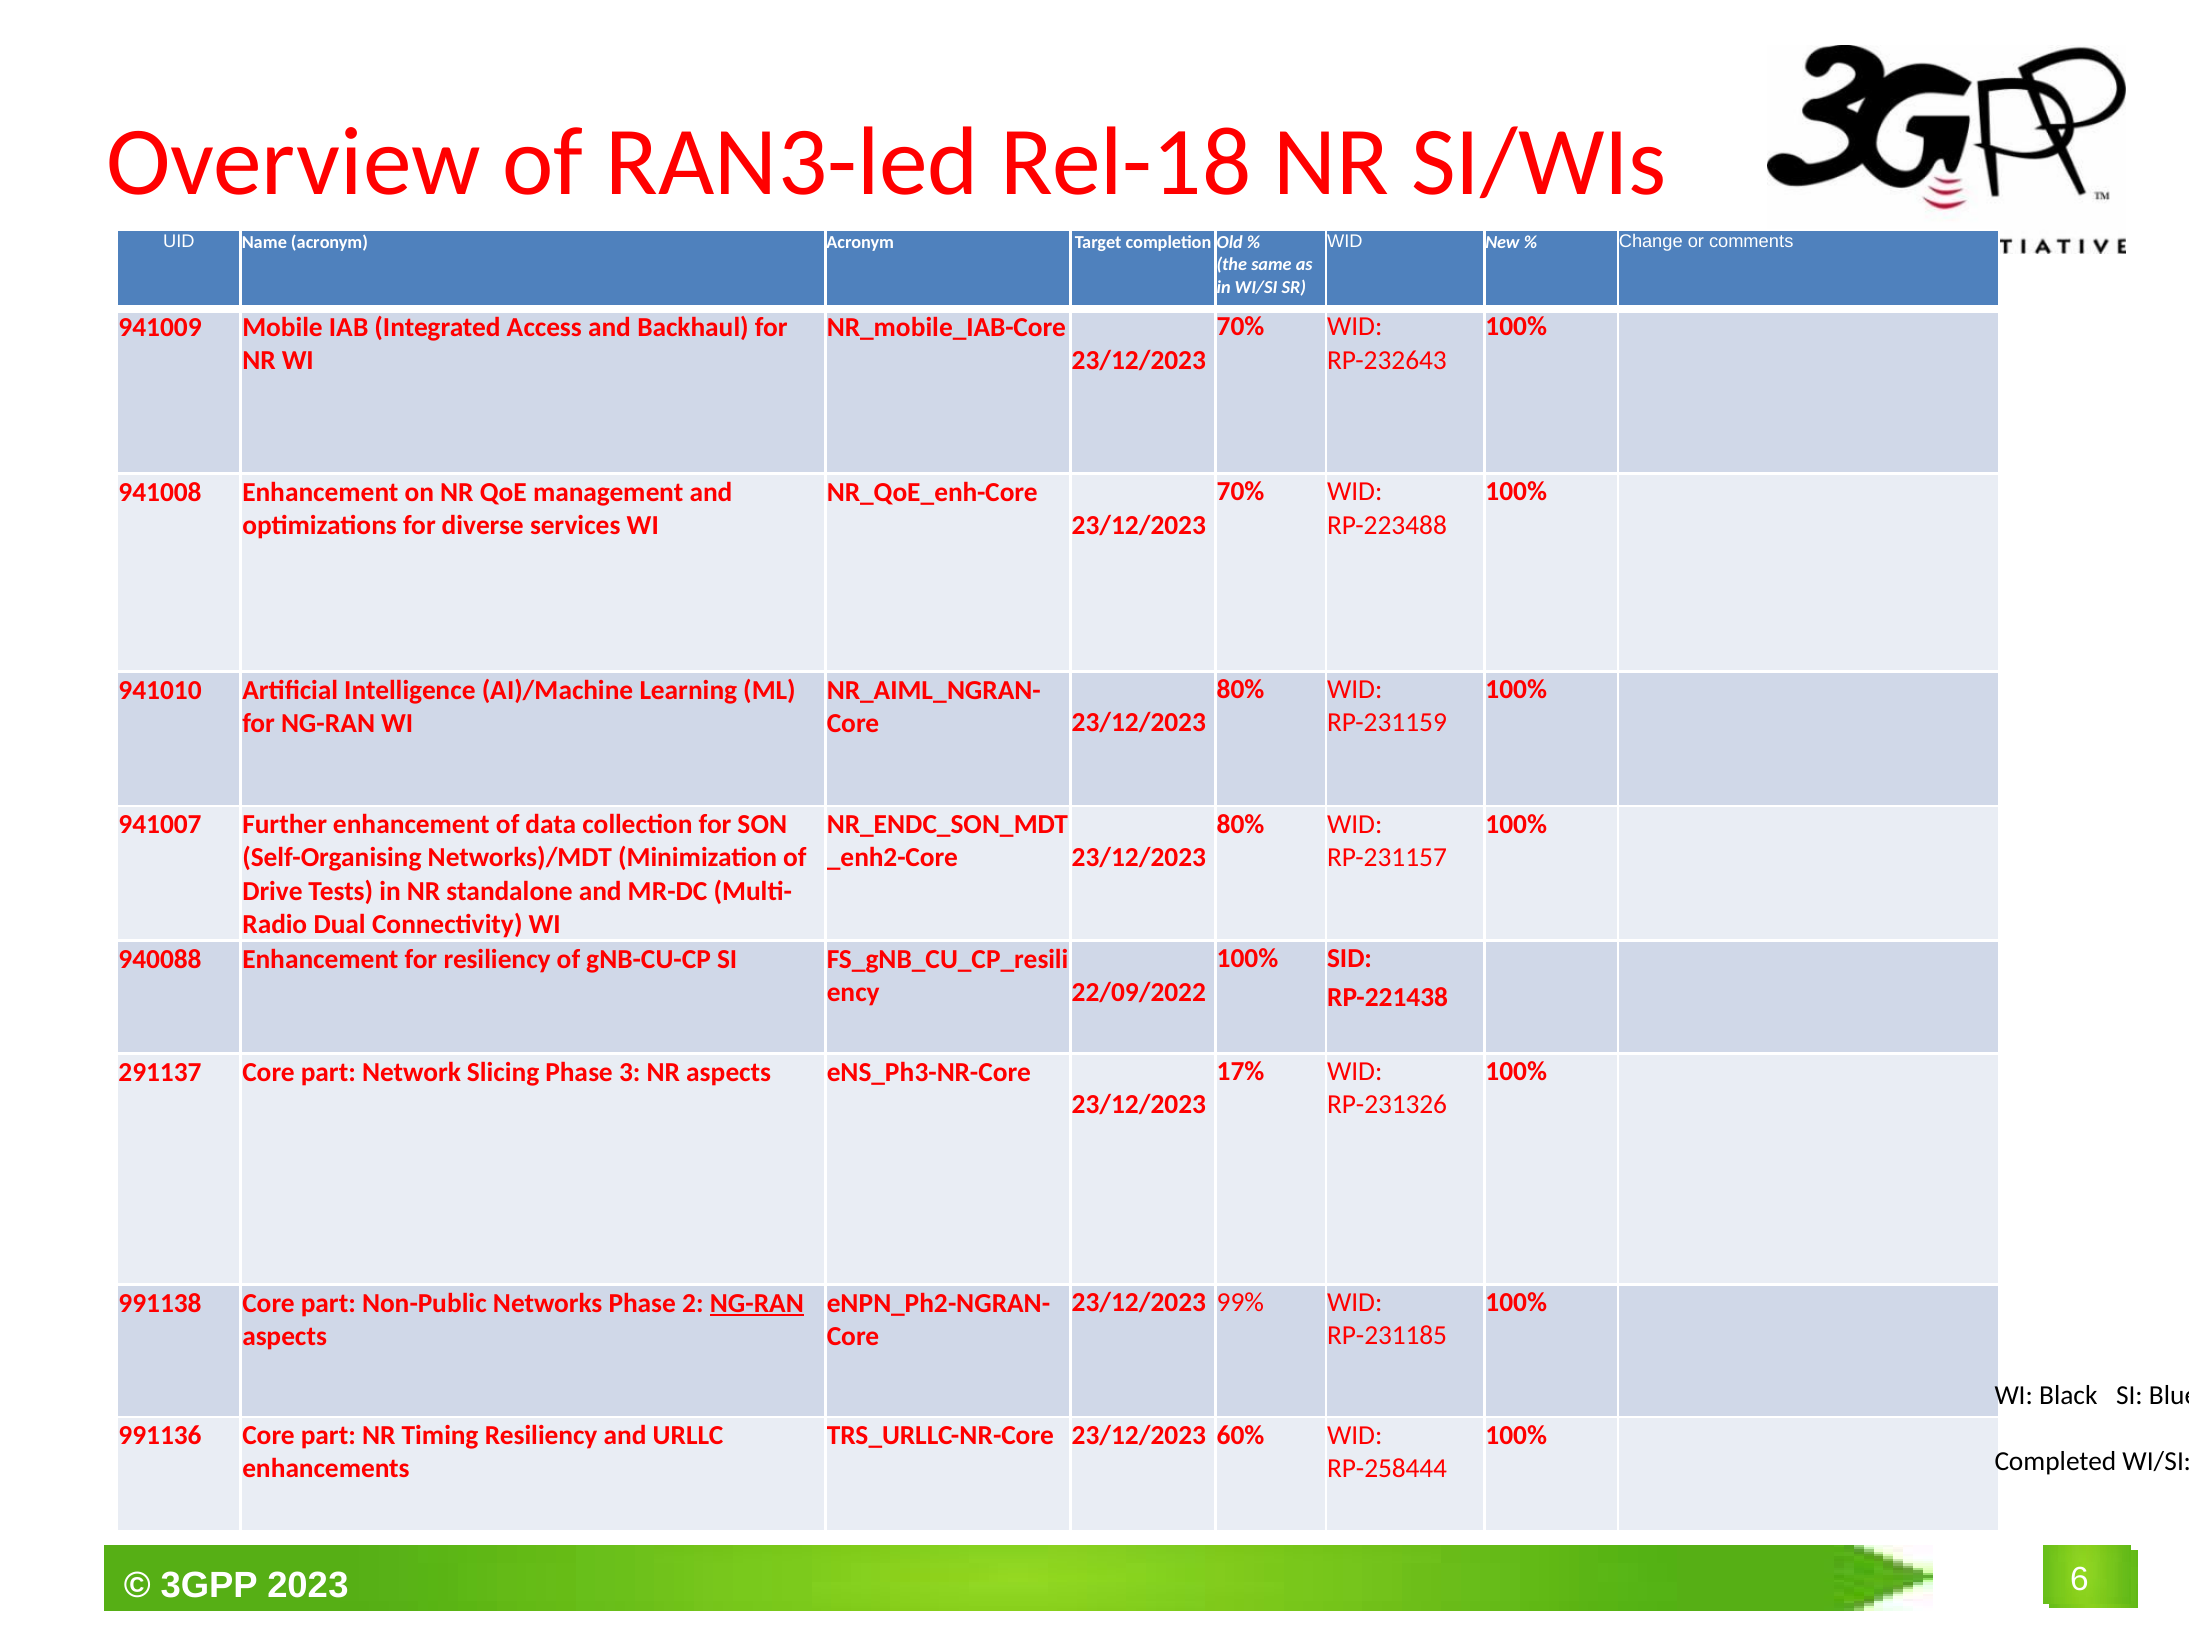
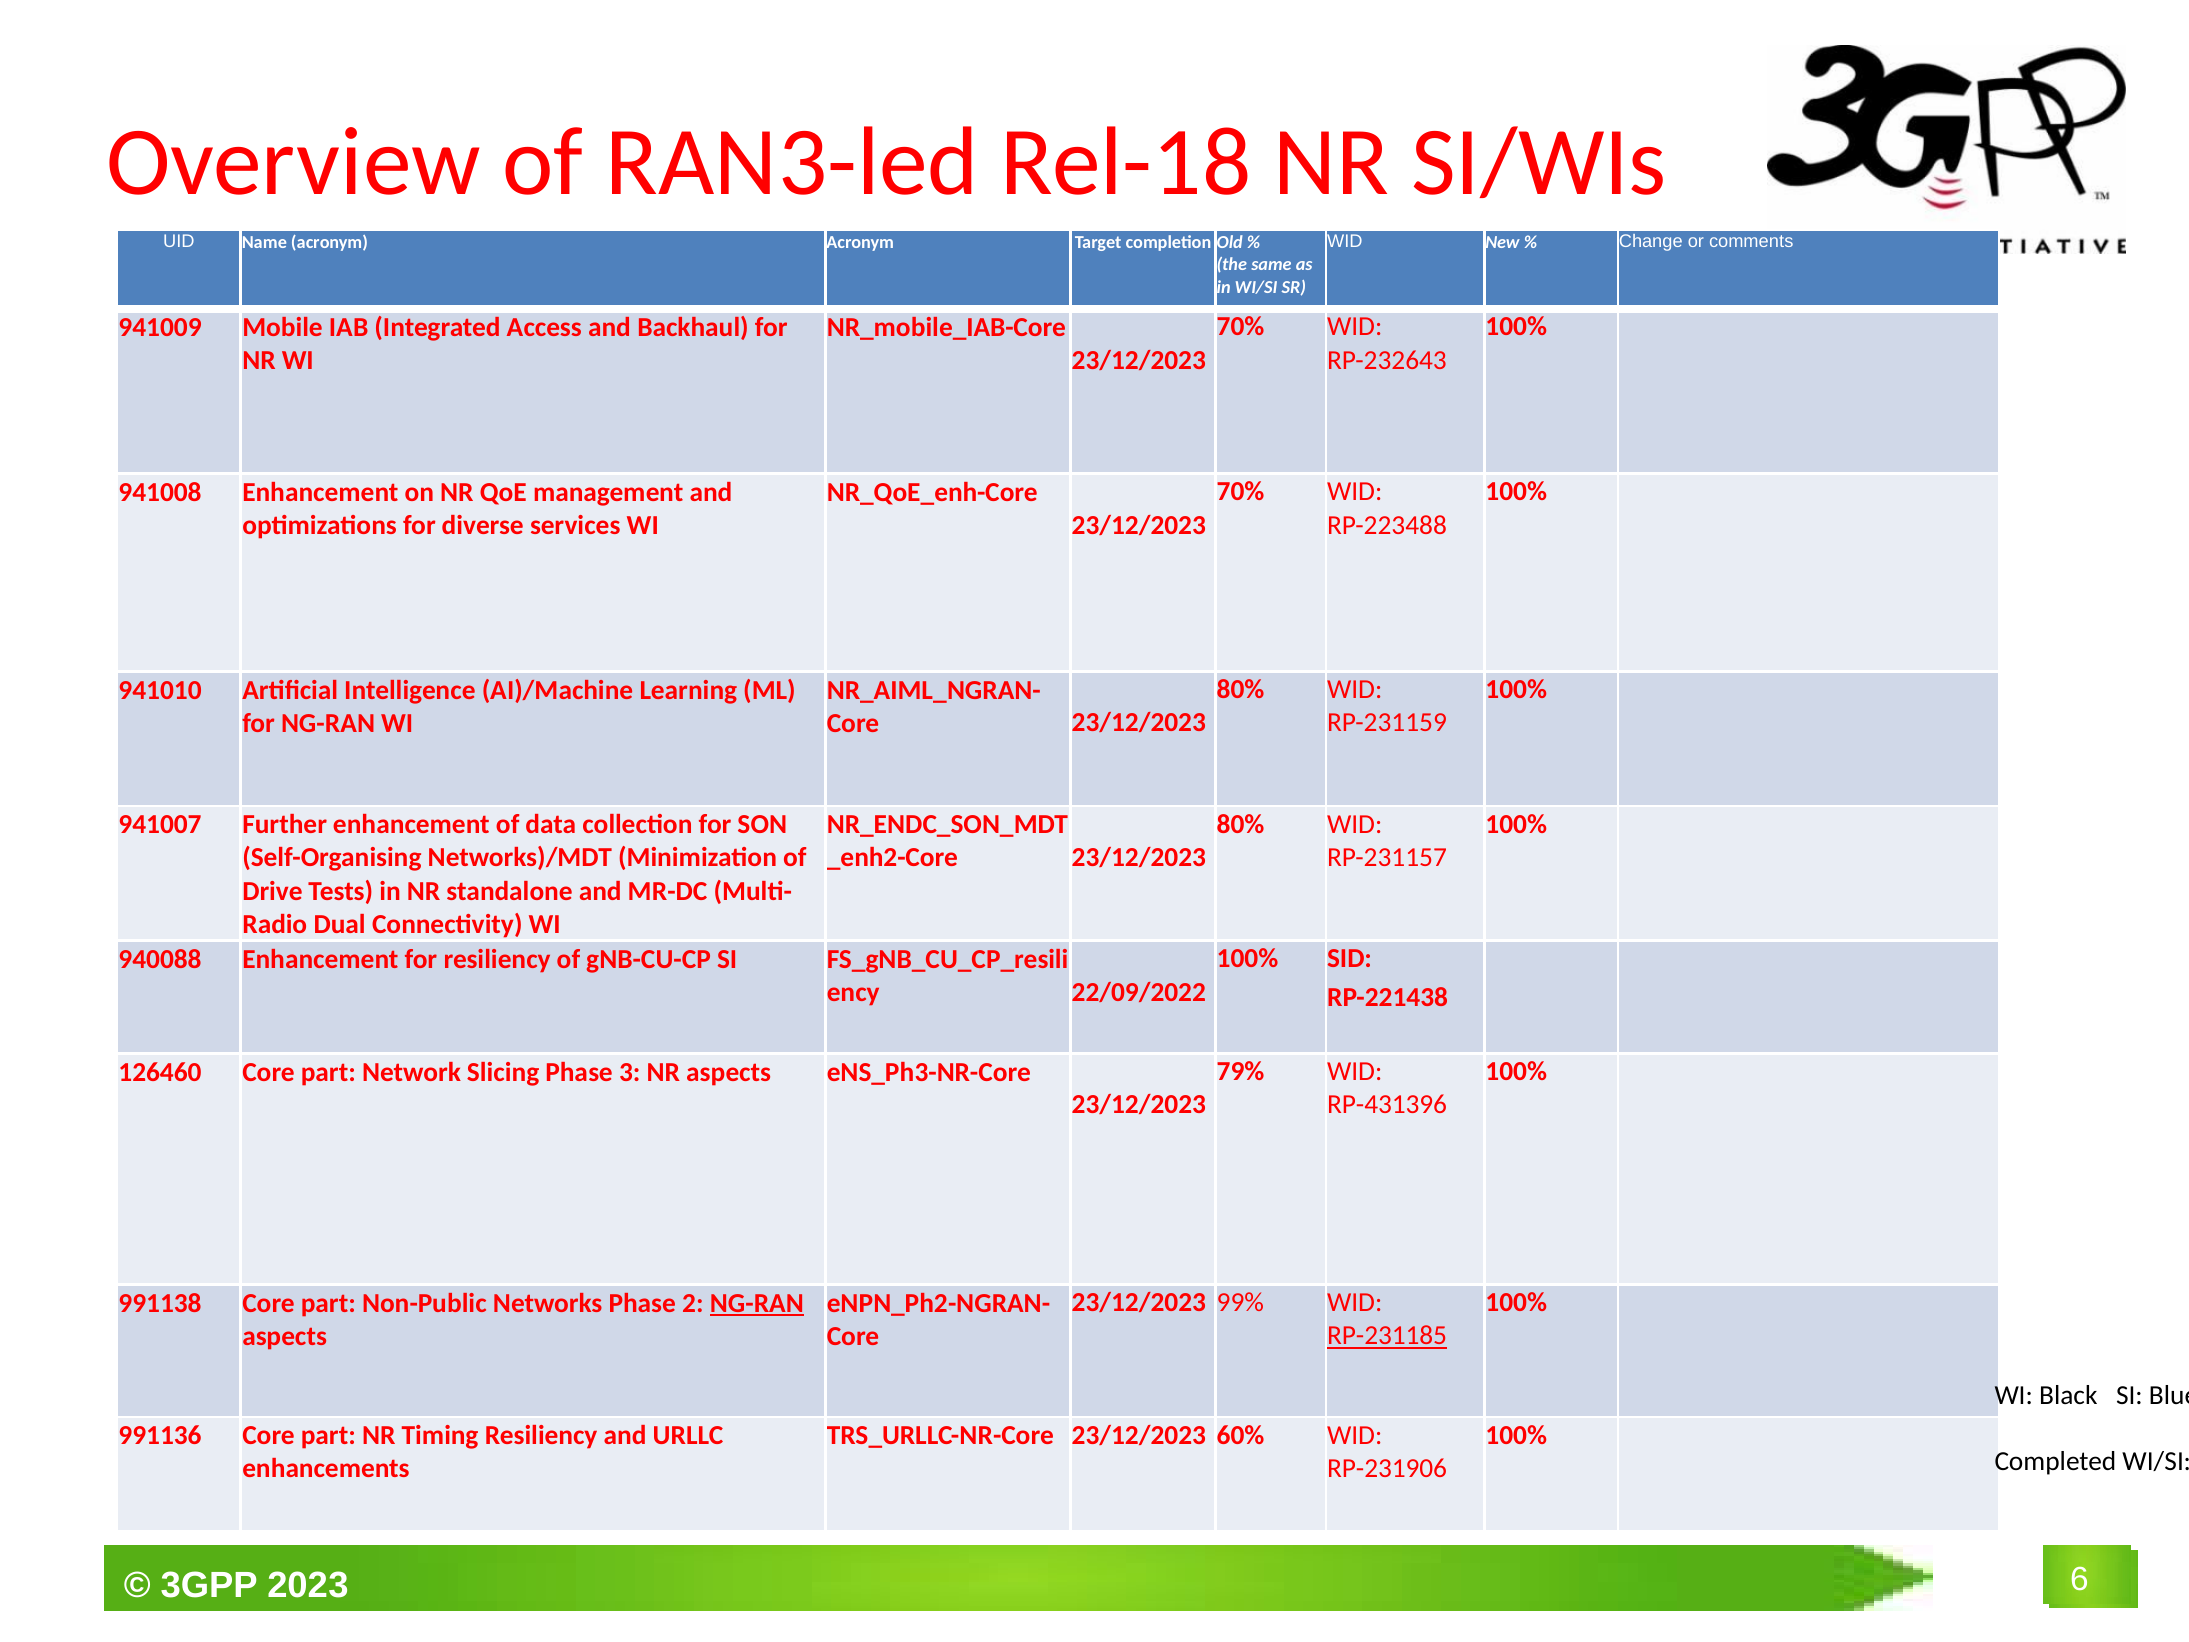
17%: 17% -> 79% (1241, 1071)
291137: 291137 -> 126460 (160, 1072)
RP-231326: RP-231326 -> RP-431396 (1387, 1105)
RP-231185 underline: none -> present (1387, 1336)
RP-258444: RP-258444 -> RP-231906 (1387, 1468)
